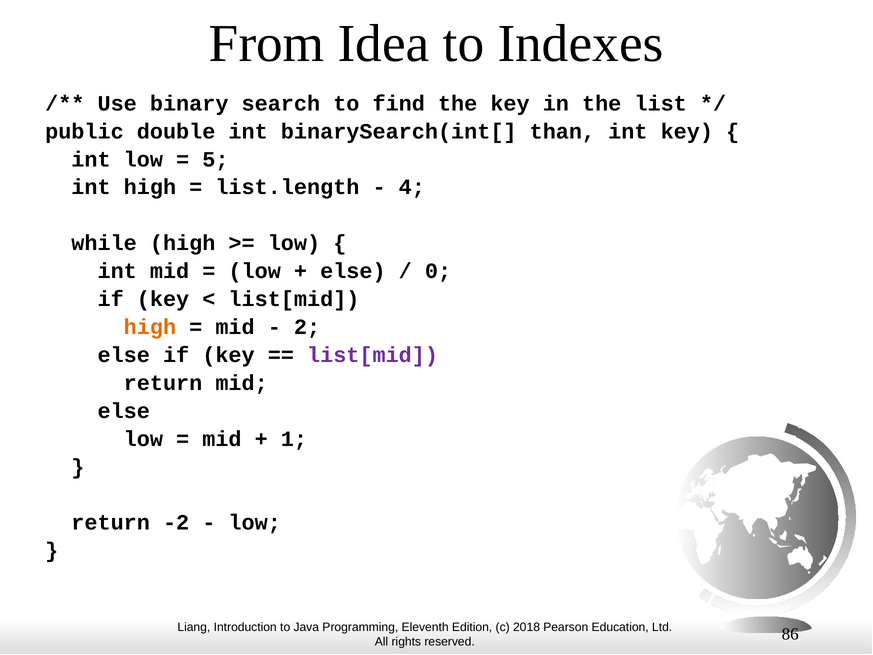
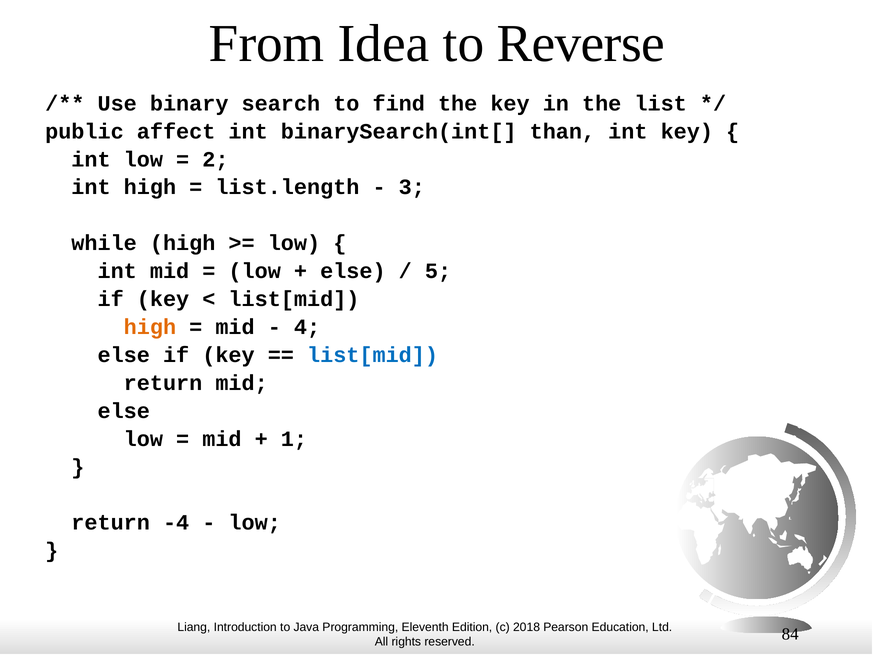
Indexes: Indexes -> Reverse (581, 44)
double: double -> affect (176, 131)
5: 5 -> 2 (215, 159)
4: 4 -> 3 (412, 187)
0: 0 -> 5 (438, 271)
2: 2 -> 4 (307, 327)
list[mid colour: purple -> blue (373, 355)
-2: -2 -> -4 (176, 523)
86: 86 -> 84 (790, 634)
